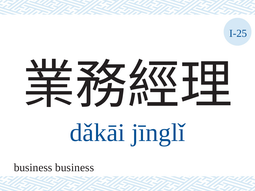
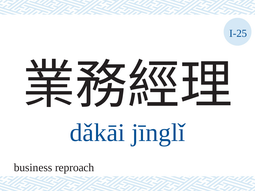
business business: business -> reproach (75, 168)
